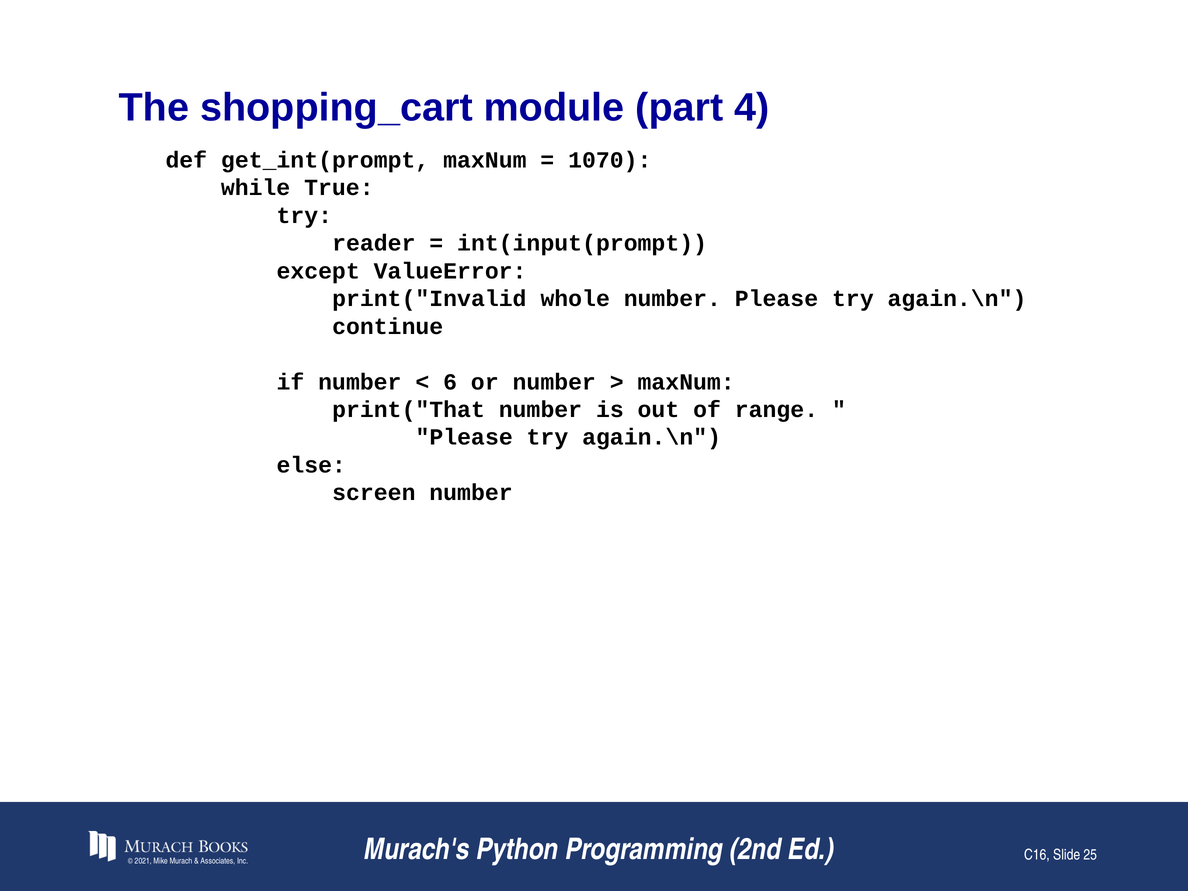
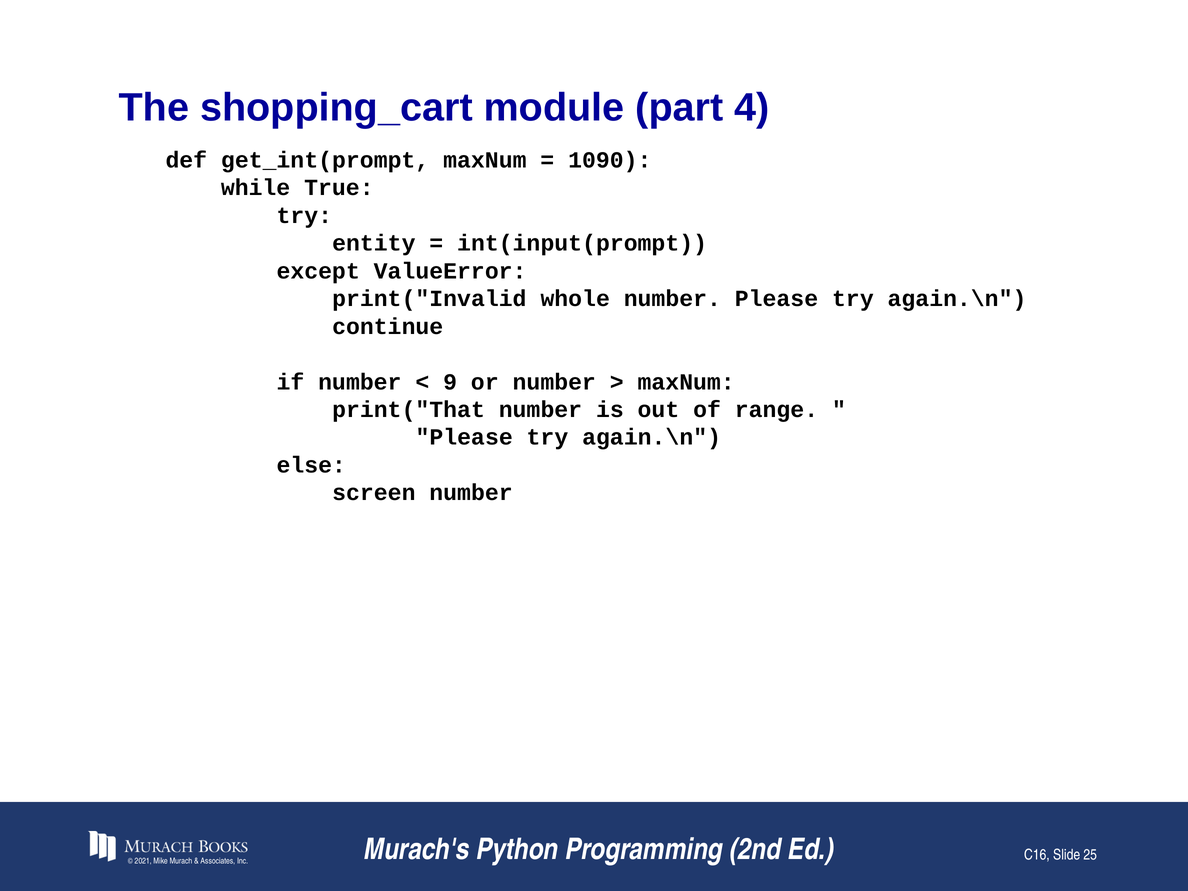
1070: 1070 -> 1090 (610, 160)
reader: reader -> entity (374, 243)
6: 6 -> 9 (450, 382)
